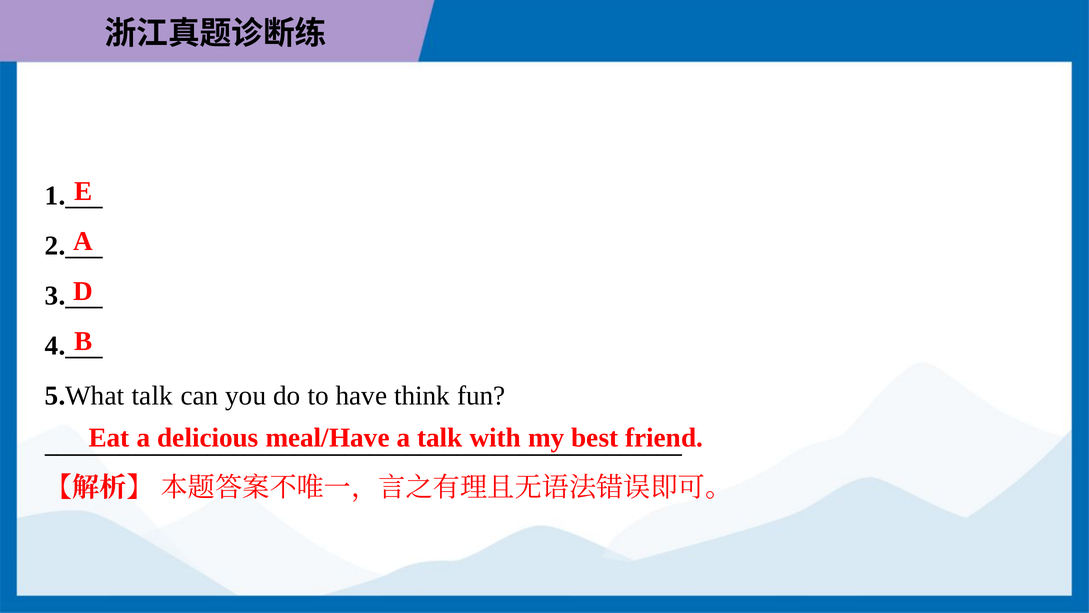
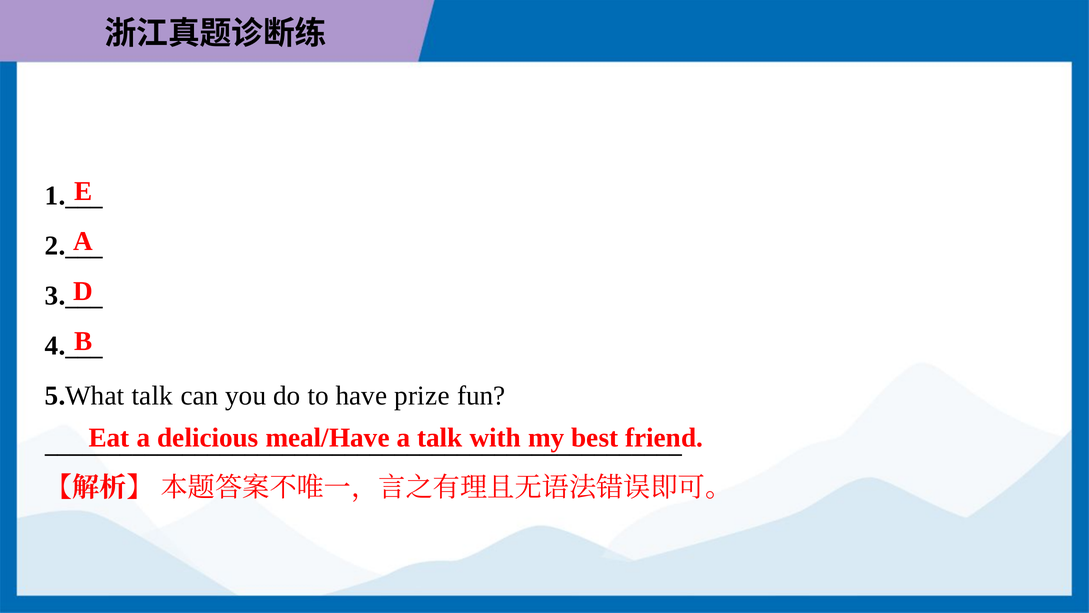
think: think -> prize (422, 395)
